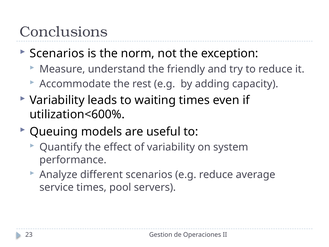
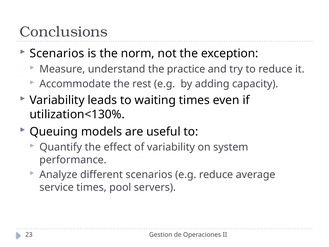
friendly: friendly -> practice (186, 69)
utilization<600%: utilization<600% -> utilization<130% (77, 114)
